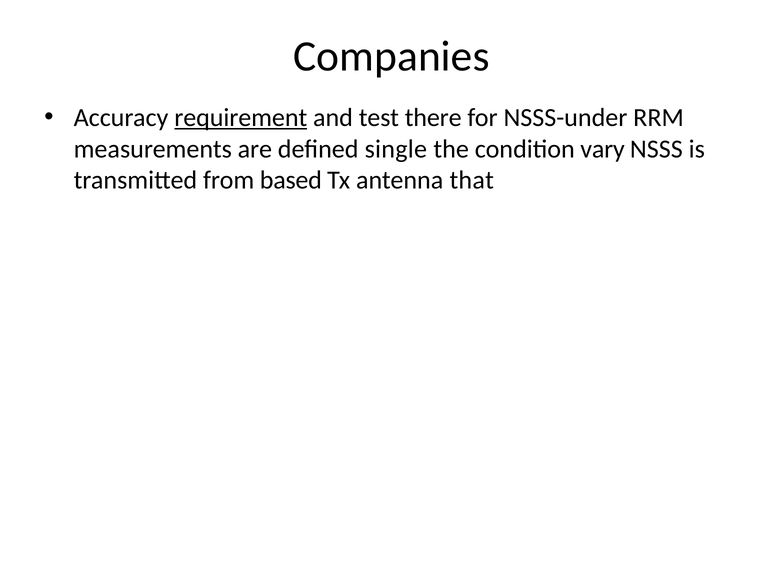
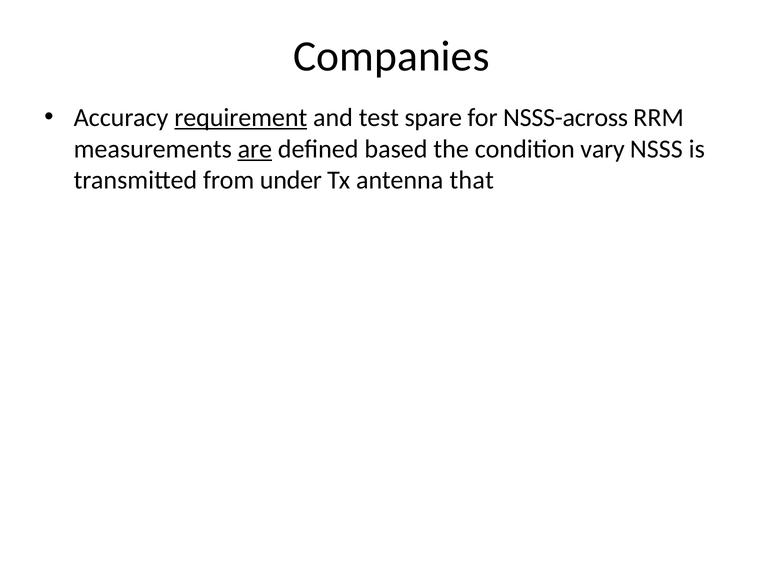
there: there -> spare (433, 118)
NSSS-under: NSSS-under -> NSSS-across (566, 118)
are underline: none -> present (255, 149)
single: single -> based (396, 149)
based: based -> under (291, 180)
